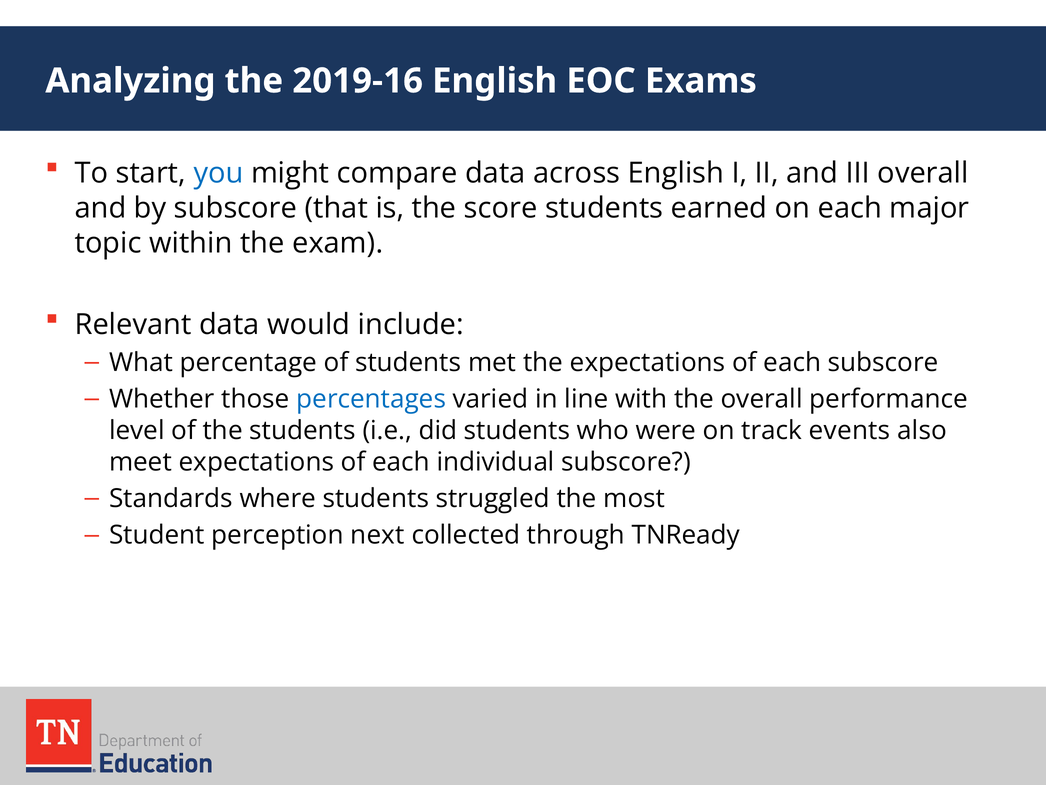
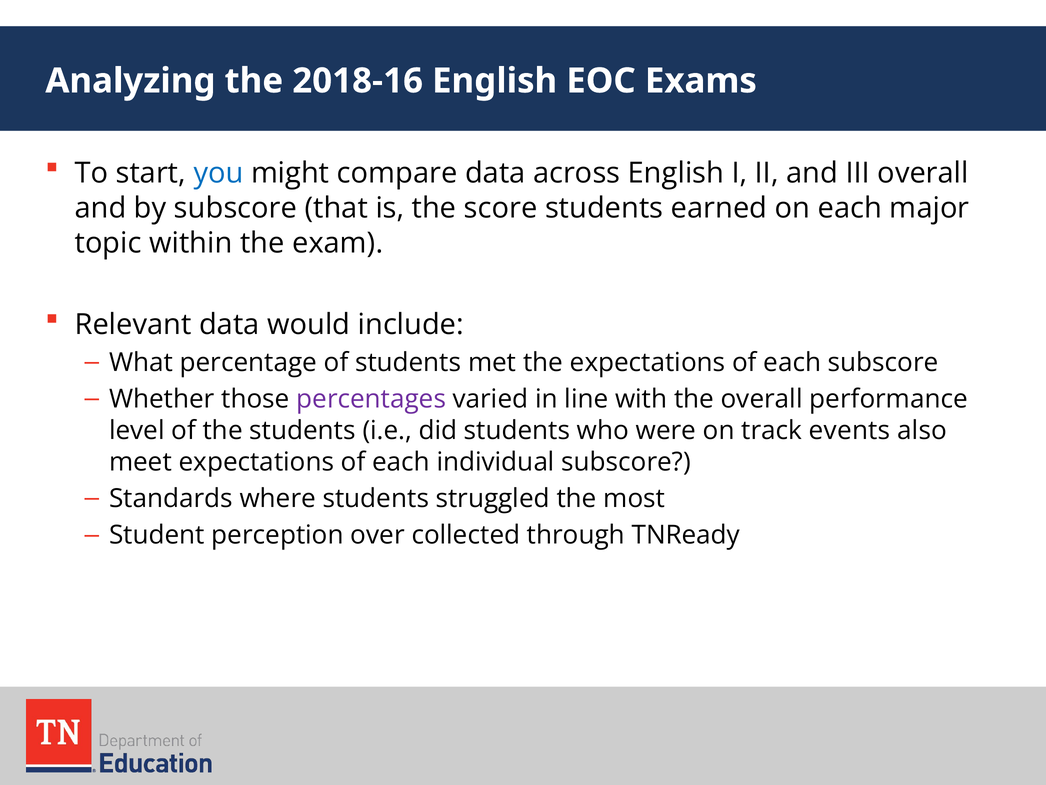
2019-16: 2019-16 -> 2018-16 (358, 81)
percentages colour: blue -> purple (371, 399)
next: next -> over (378, 535)
